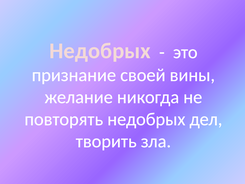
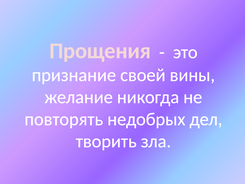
Недобрых: Недобрых -> Прощения (100, 51)
